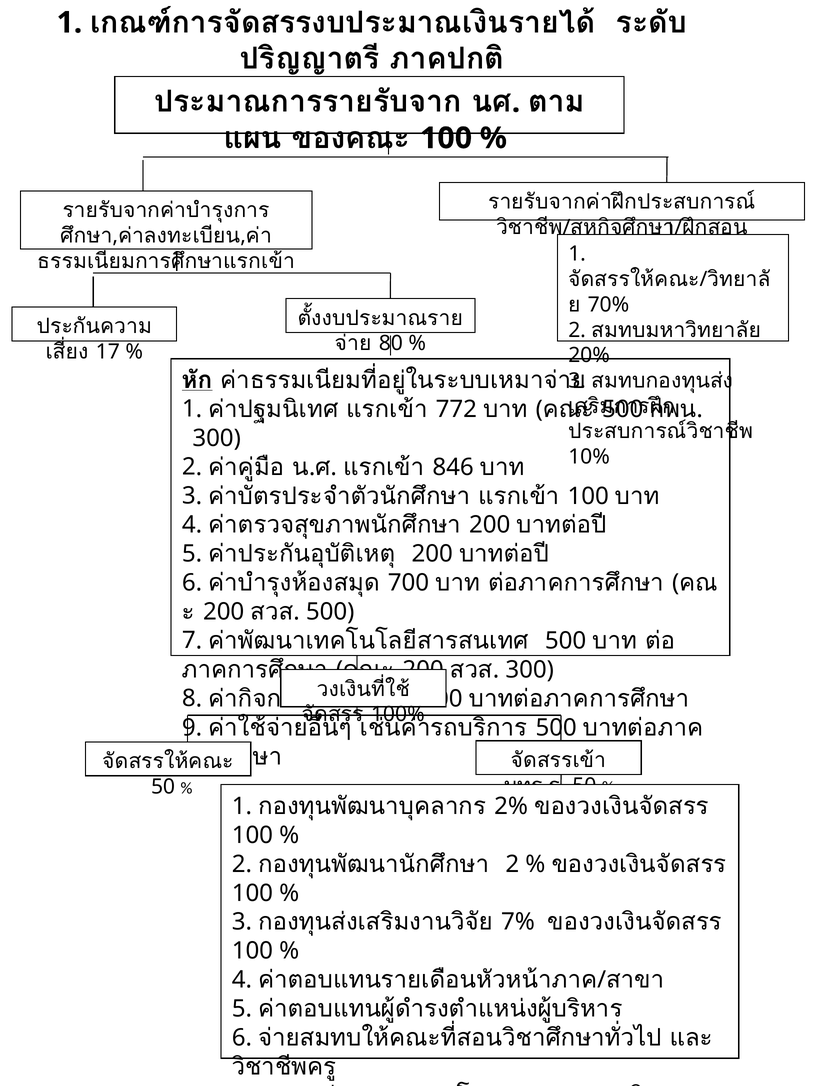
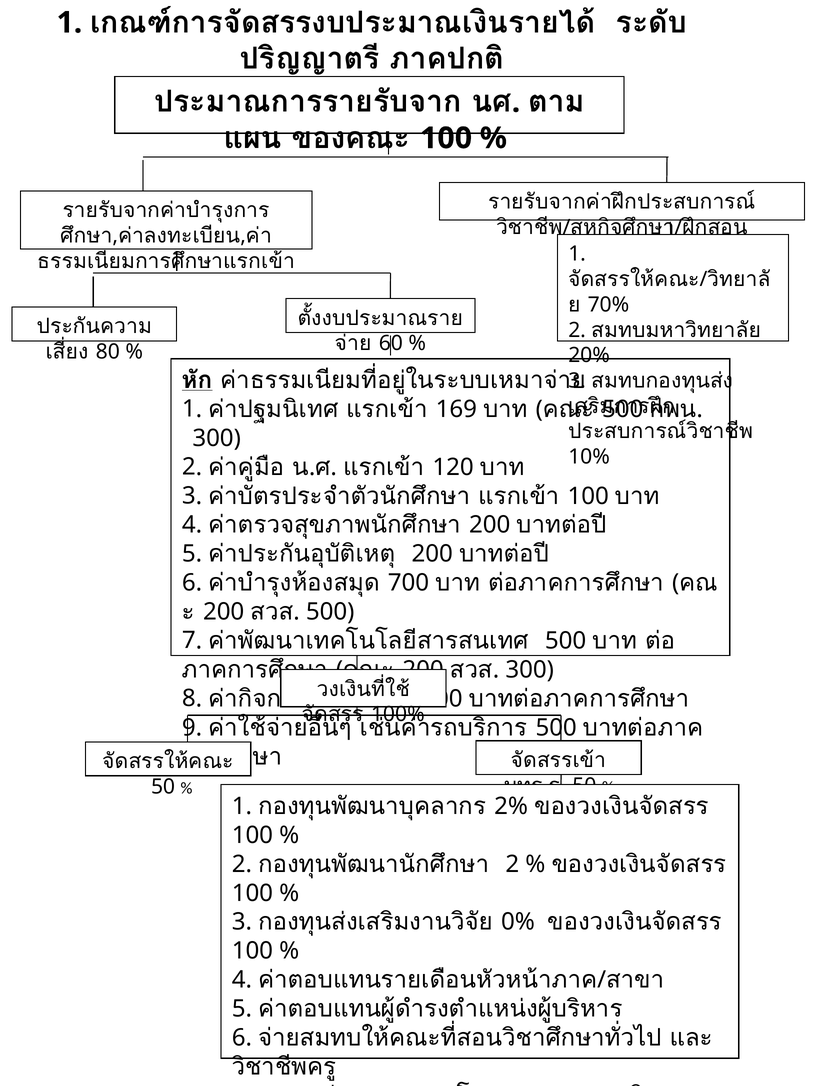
80: 80 -> 60 (391, 344)
17: 17 -> 80 (108, 352)
772: 772 -> 169 (456, 410)
846: 846 -> 120 (453, 467)
7%: 7% -> 0% (518, 923)
